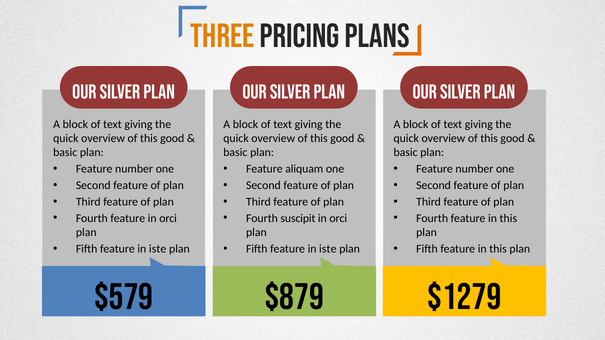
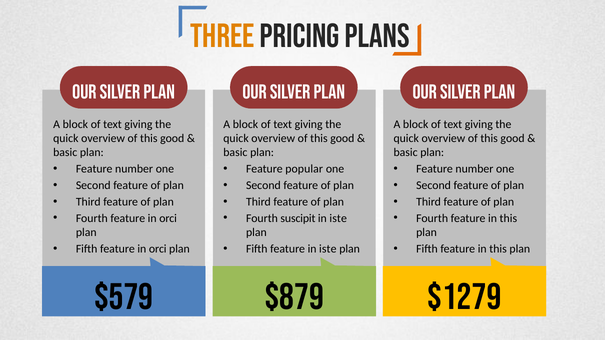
aliquam: aliquam -> popular (304, 169)
orci: orci -> iste (338, 218)
iste: iste -> orci (158, 249)
